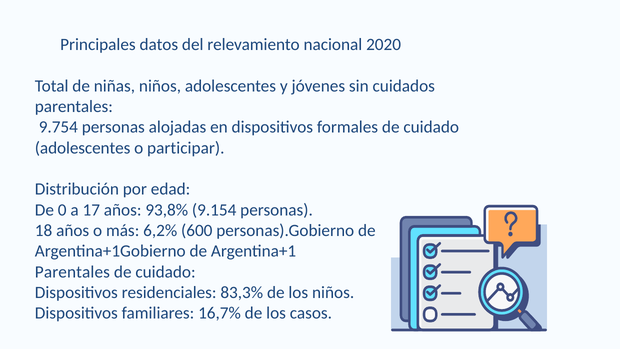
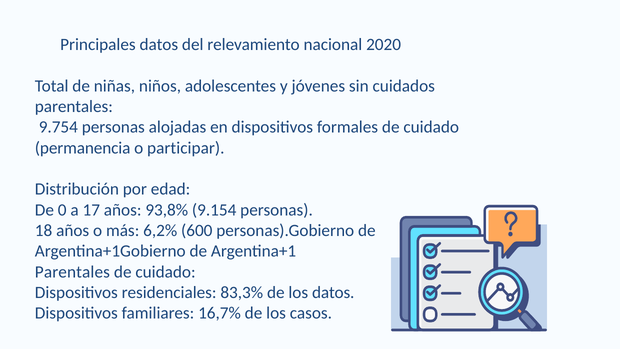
adolescentes: adolescentes -> permanencia (83, 148)
los niños: niños -> datos (333, 292)
